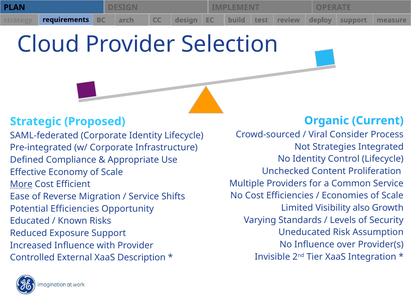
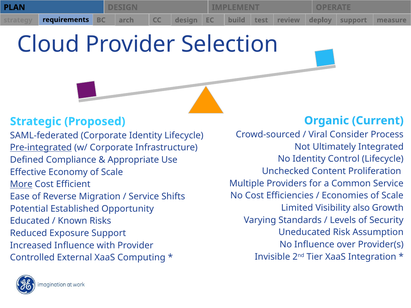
Strategies: Strategies -> Ultimately (334, 147)
Pre-integrated underline: none -> present (41, 148)
Potential Efficiencies: Efficiencies -> Established (75, 209)
Description: Description -> Computing (141, 258)
